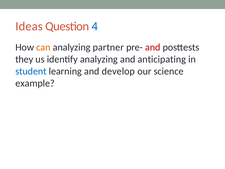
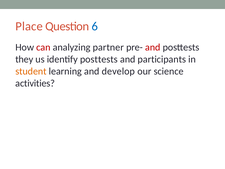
Ideas: Ideas -> Place (29, 26)
4: 4 -> 6 (95, 26)
can colour: orange -> red (43, 47)
identify analyzing: analyzing -> posttests (99, 59)
anticipating: anticipating -> participants (162, 59)
student colour: blue -> orange (31, 71)
example: example -> activities (35, 83)
